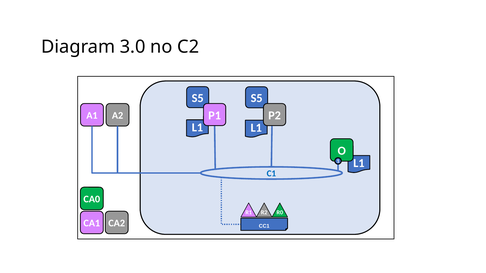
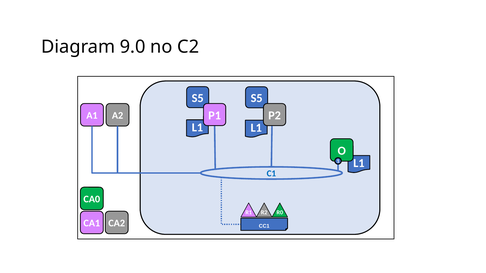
3.0: 3.0 -> 9.0 (133, 47)
